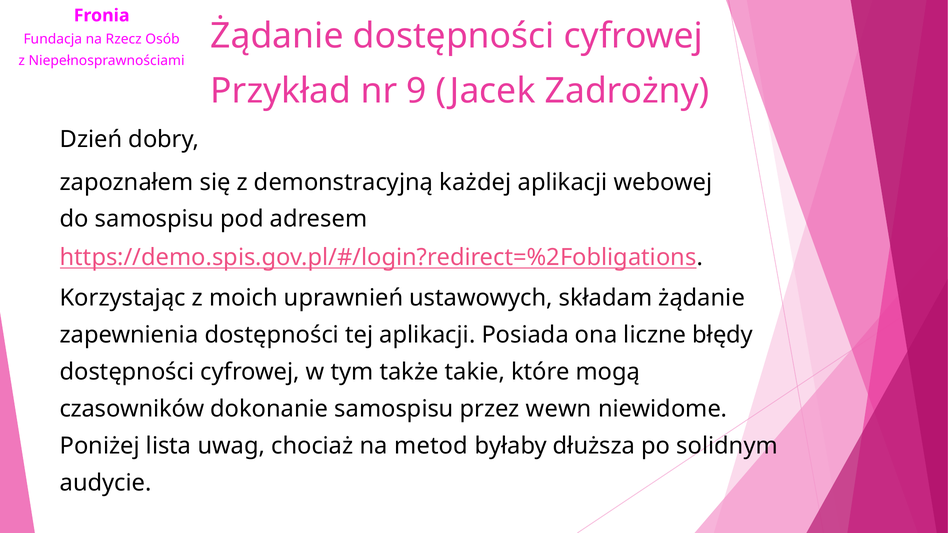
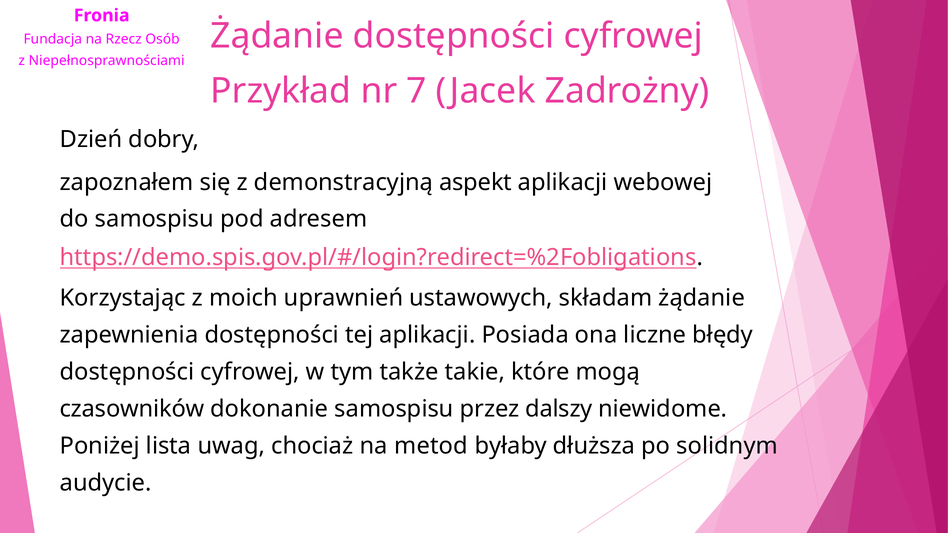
9: 9 -> 7 (417, 91)
każdej: każdej -> aspekt (476, 182)
wewn: wewn -> dalszy (559, 409)
